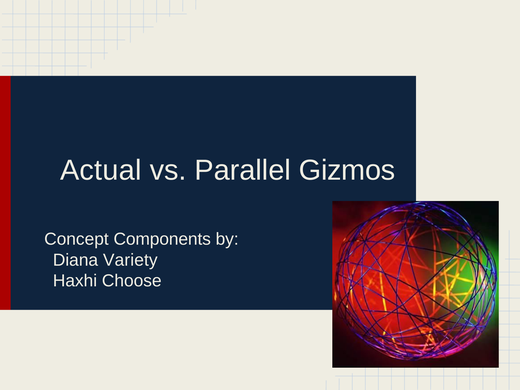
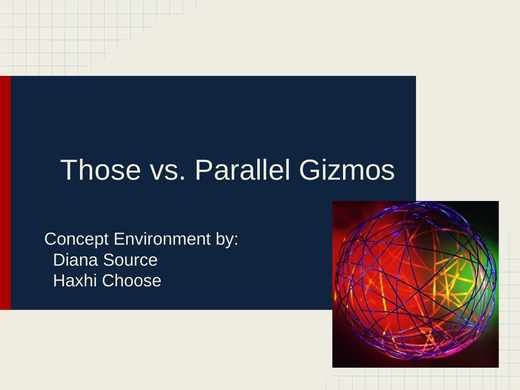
Actual: Actual -> Those (101, 170)
Components: Components -> Environment (162, 239)
Variety: Variety -> Source (130, 260)
